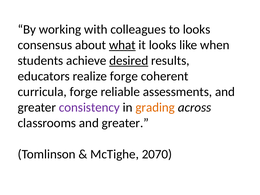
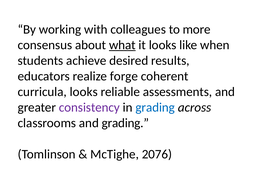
to looks: looks -> more (197, 29)
desired underline: present -> none (129, 61)
curricula forge: forge -> looks (84, 92)
grading colour: orange -> blue (155, 107)
classrooms and greater: greater -> grading (125, 123)
2070: 2070 -> 2076 (157, 154)
